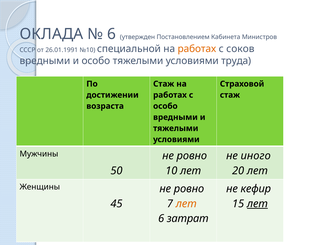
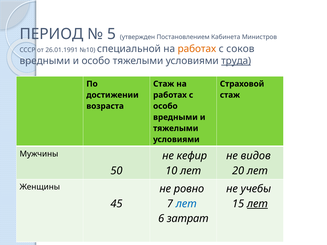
ОКЛАДА: ОКЛАДА -> ПЕРИОД (51, 34)
6: 6 -> 5 (111, 34)
труда underline: none -> present (236, 61)
ровно: ровно -> кефир (192, 156)
иного: иного -> видов (256, 156)
кефир: кефир -> учебы (256, 189)
лет colour: orange -> blue (186, 204)
